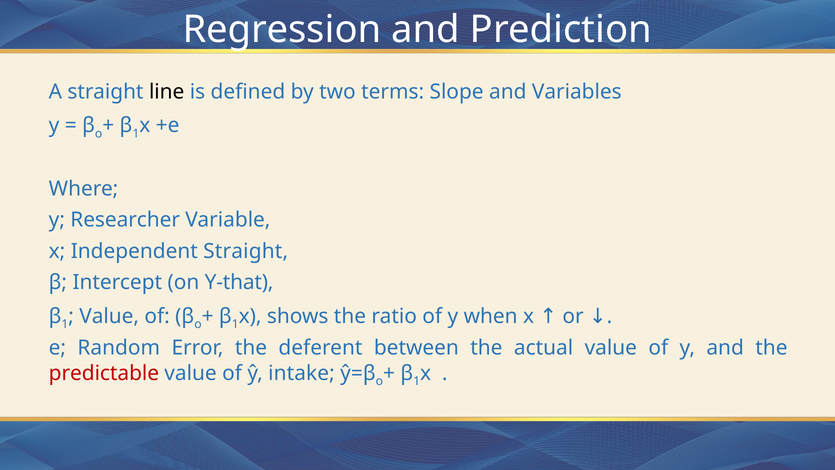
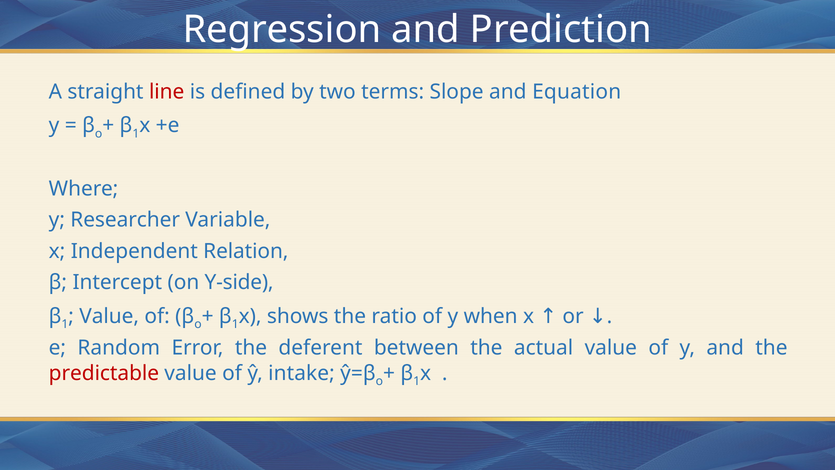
line colour: black -> red (167, 92)
Variables: Variables -> Equation (577, 92)
Independent Straight: Straight -> Relation (246, 251)
Y-that: Y-that -> Y-side (239, 282)
